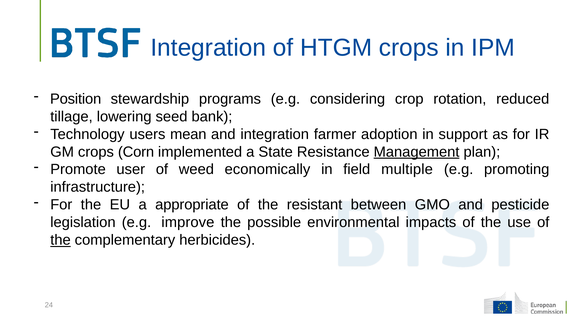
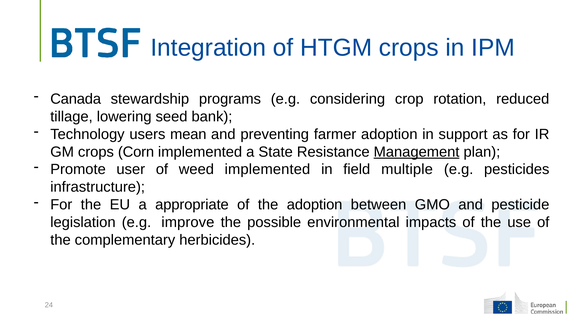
Position: Position -> Canada (76, 99)
and integration: integration -> preventing (275, 134)
weed economically: economically -> implemented (267, 169)
promoting: promoting -> pesticides (517, 169)
the resistant: resistant -> adoption (315, 205)
the underline: present -> none (60, 240)
